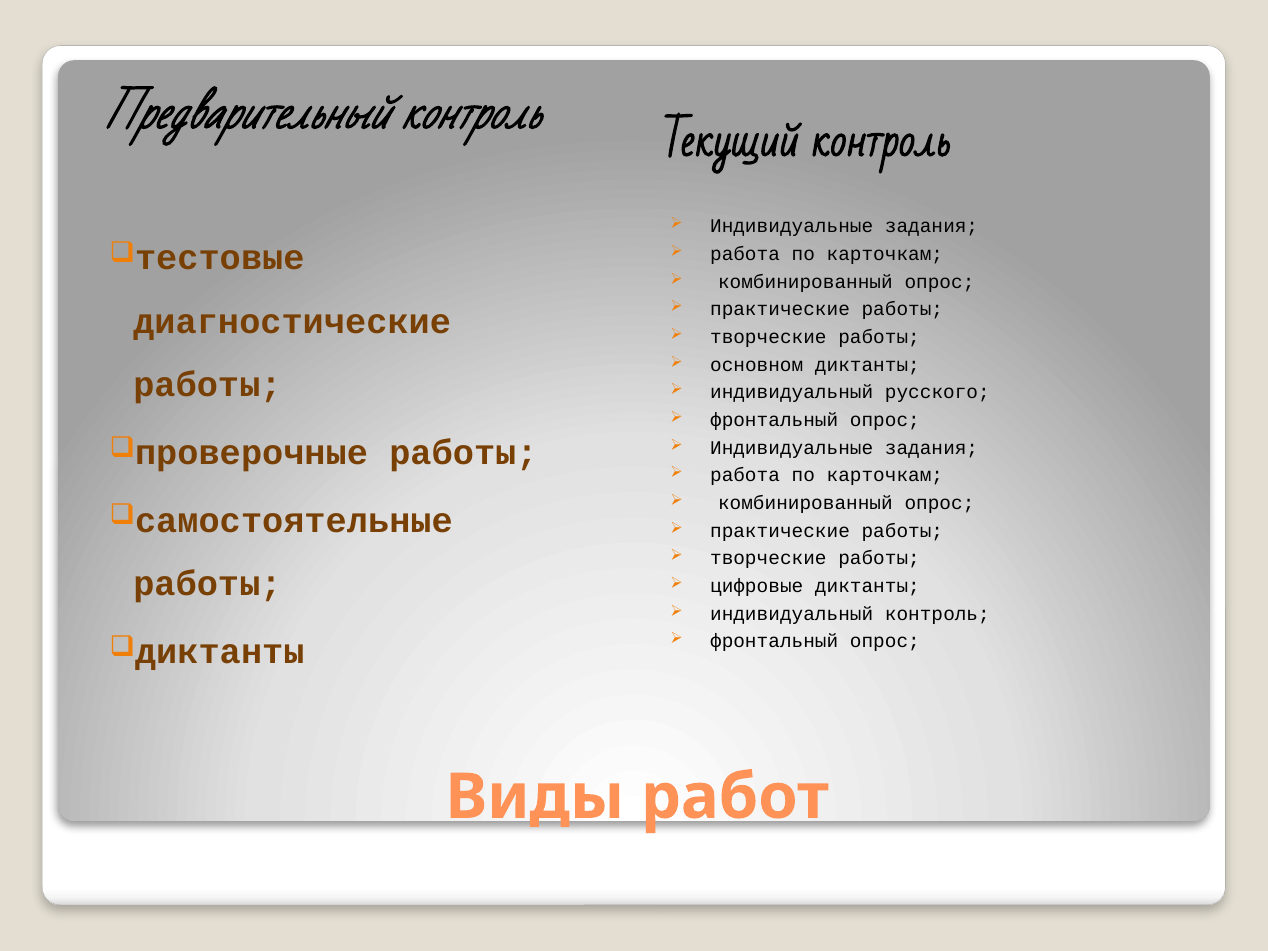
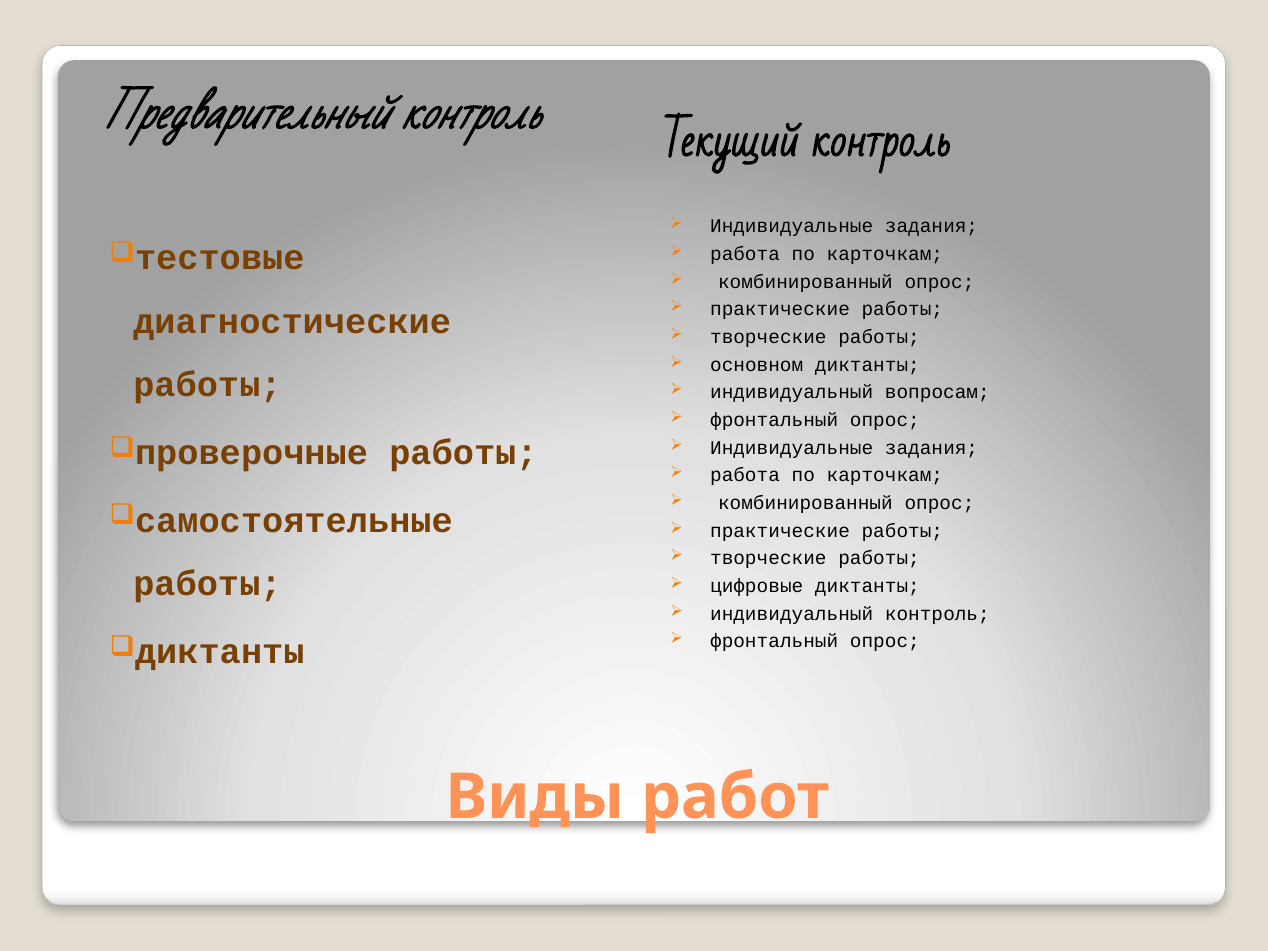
русского: русского -> вопросам (937, 392)
